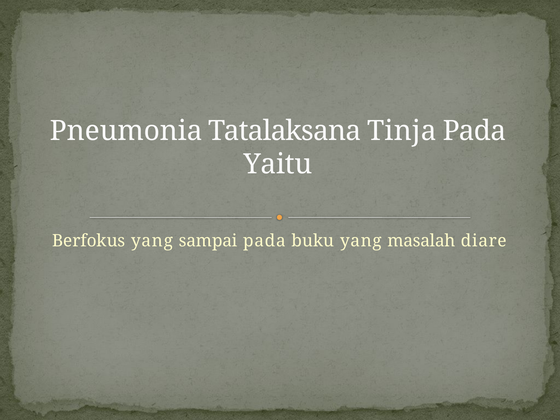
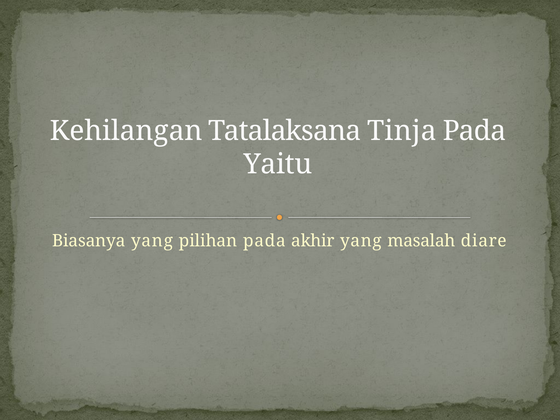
Pneumonia: Pneumonia -> Kehilangan (126, 131)
Berfokus: Berfokus -> Biasanya (89, 241)
sampai: sampai -> pilihan (208, 241)
buku: buku -> akhir (313, 241)
